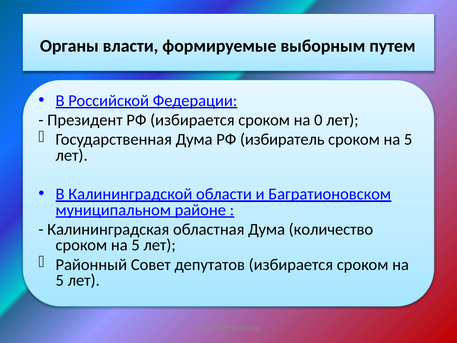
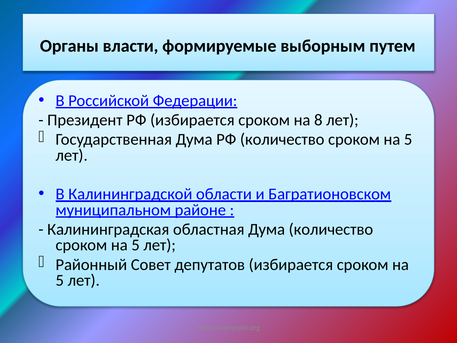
0: 0 -> 8 (318, 120)
РФ избиратель: избиратель -> количество (282, 139)
